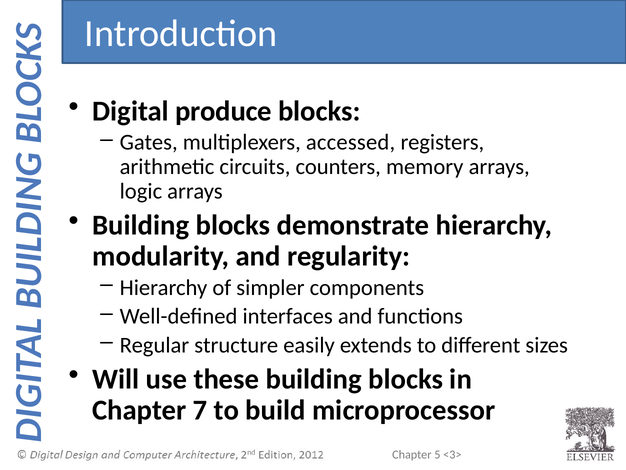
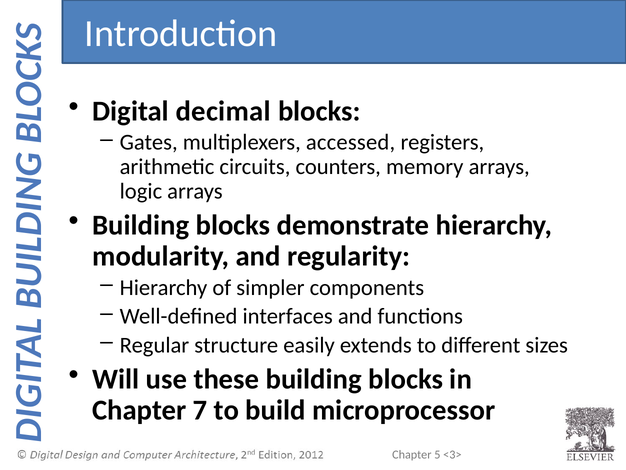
produce: produce -> decimal (223, 111)
